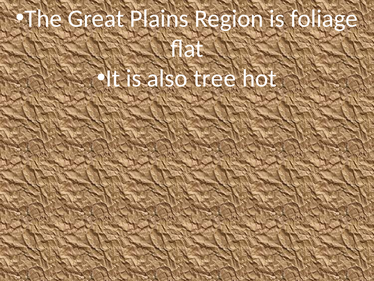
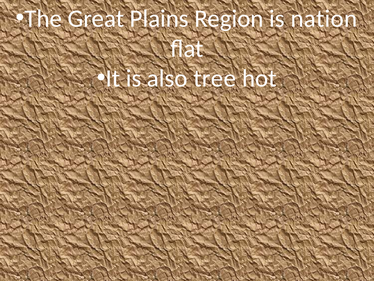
foliage: foliage -> nation (324, 19)
